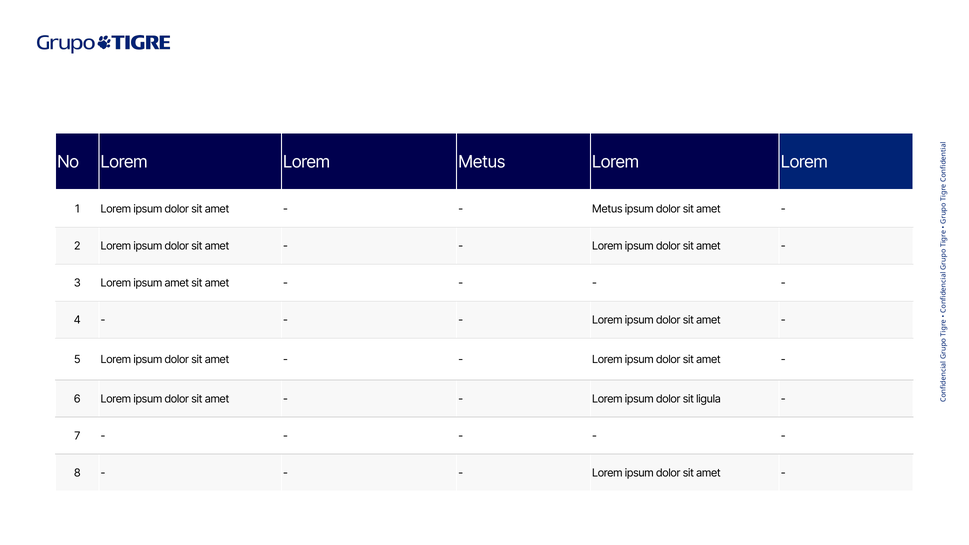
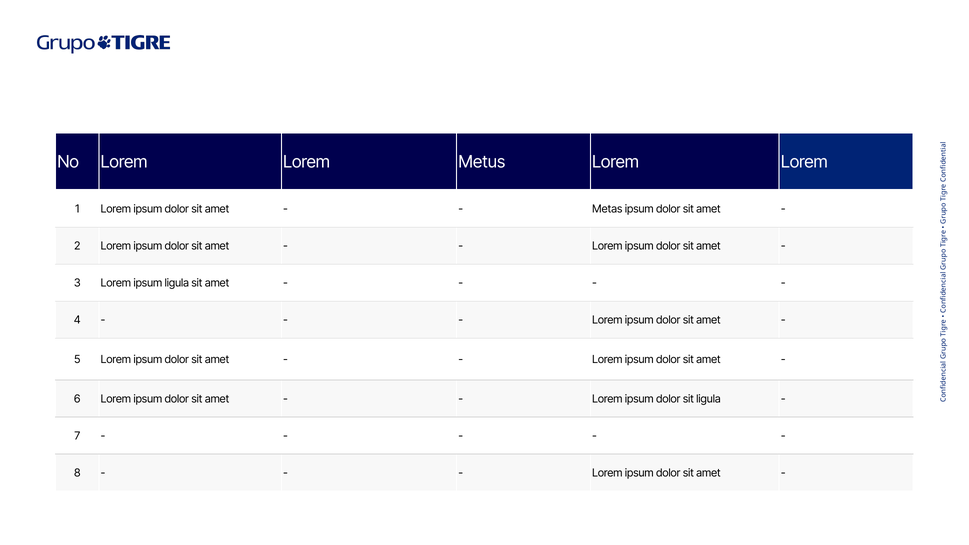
Metus: Metus -> Metas (607, 209)
ipsum amet: amet -> ligula (177, 283)
